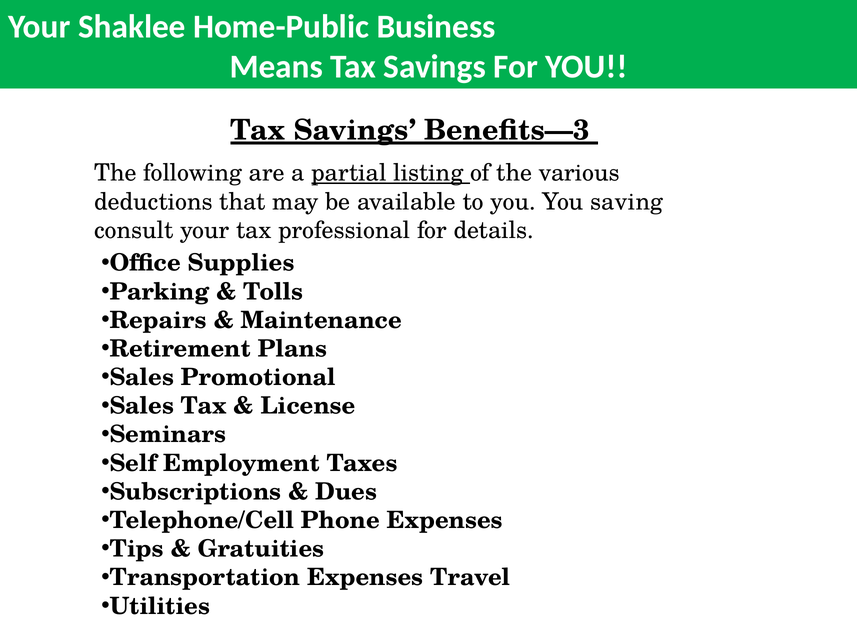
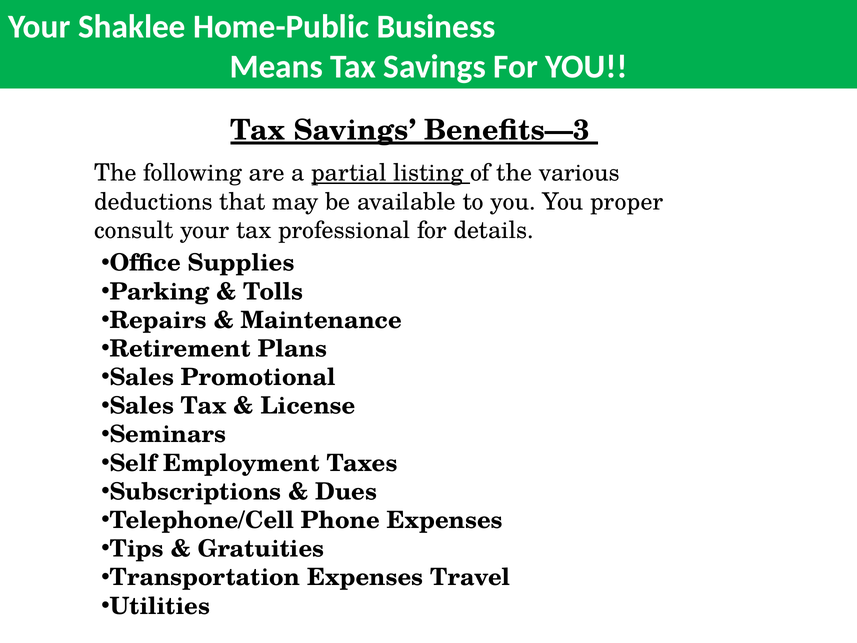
saving: saving -> proper (627, 202)
